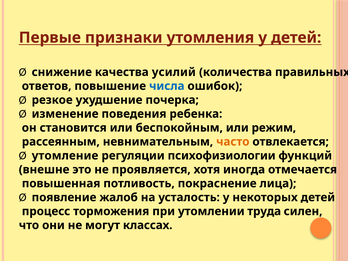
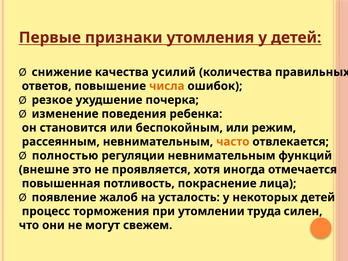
числа colour: blue -> orange (167, 86)
утомление: утомление -> полностью (65, 156)
регуляции психофизиологии: психофизиологии -> невнимательным (222, 156)
классах: классах -> свежем (148, 225)
